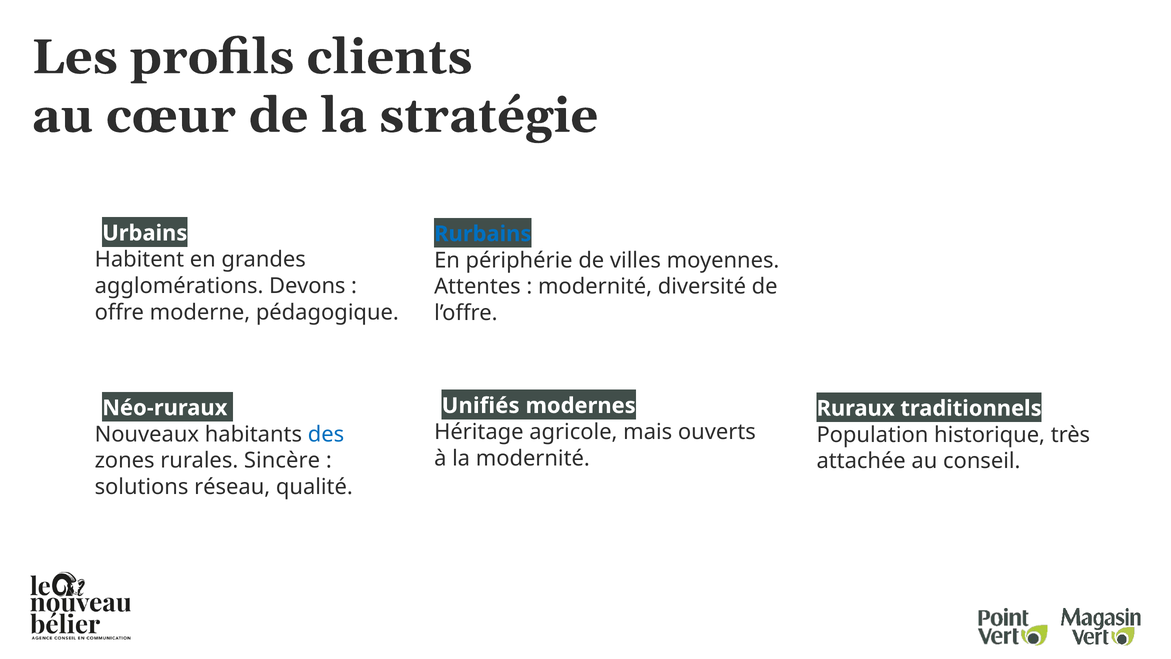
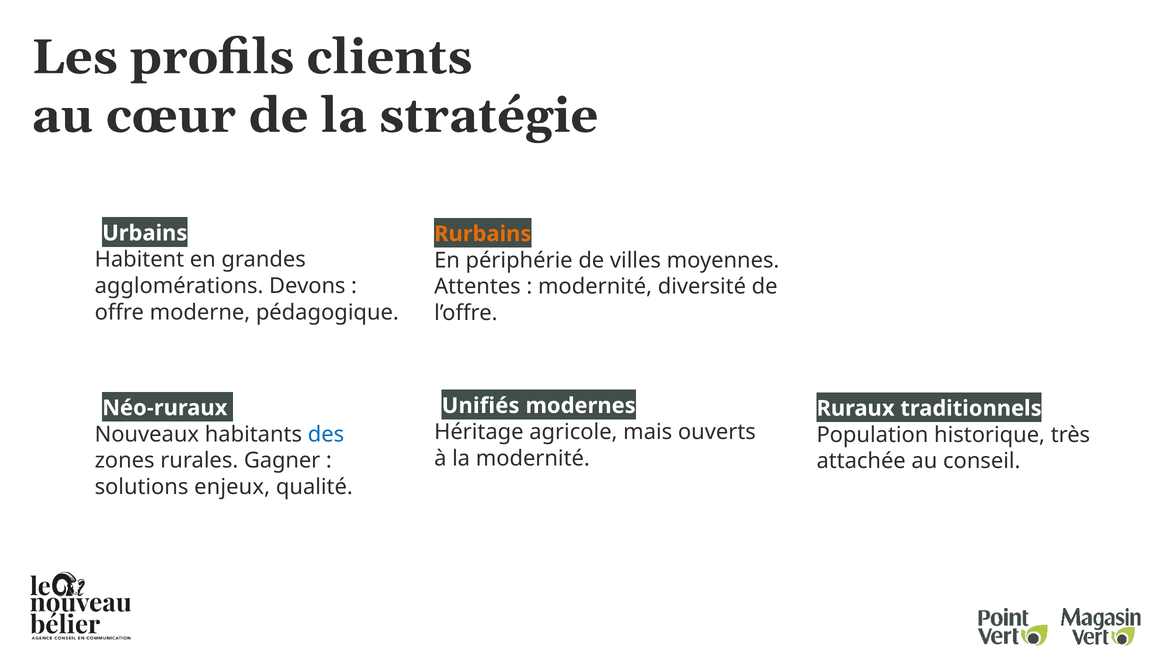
Rurbains colour: blue -> orange (483, 234)
Sincère: Sincère -> Gagner (282, 460)
réseau: réseau -> enjeux (232, 487)
